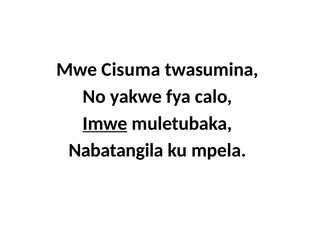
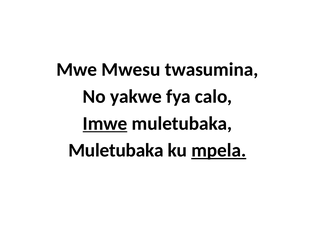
Cisuma: Cisuma -> Mwesu (131, 70)
Nabatangila: Nabatangila -> Muletubaka (116, 151)
mpela underline: none -> present (219, 151)
